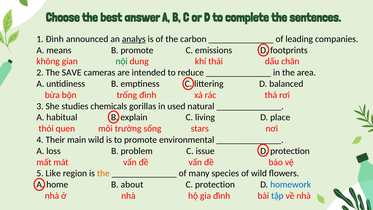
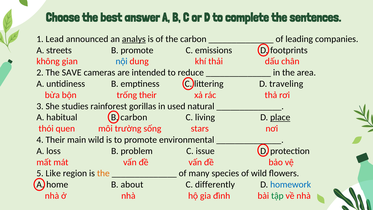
1 Đình: Đình -> Lead (55, 39)
means: means -> streets (59, 50)
nội colour: green -> blue (122, 61)
balanced: balanced -> traveling (286, 84)
trống đình: đình -> their (148, 95)
chemicals: chemicals -> rainforest (109, 106)
B explain: explain -> carbon (134, 117)
place underline: none -> present (280, 117)
C protection: protection -> differently (215, 184)
tập colour: blue -> green (277, 196)
